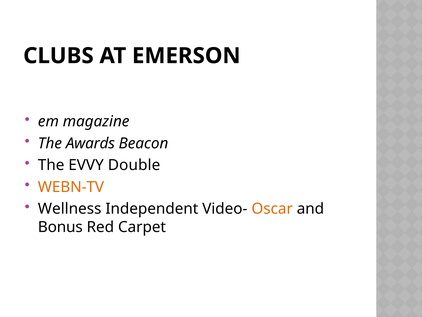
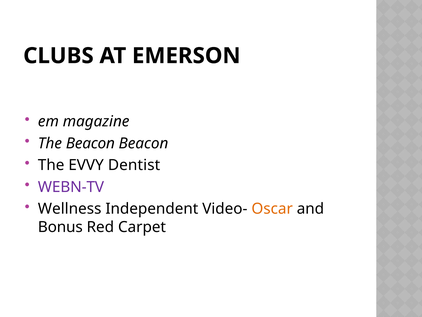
The Awards: Awards -> Beacon (90, 143)
Double: Double -> Dentist (134, 165)
WEBN-TV colour: orange -> purple (71, 187)
